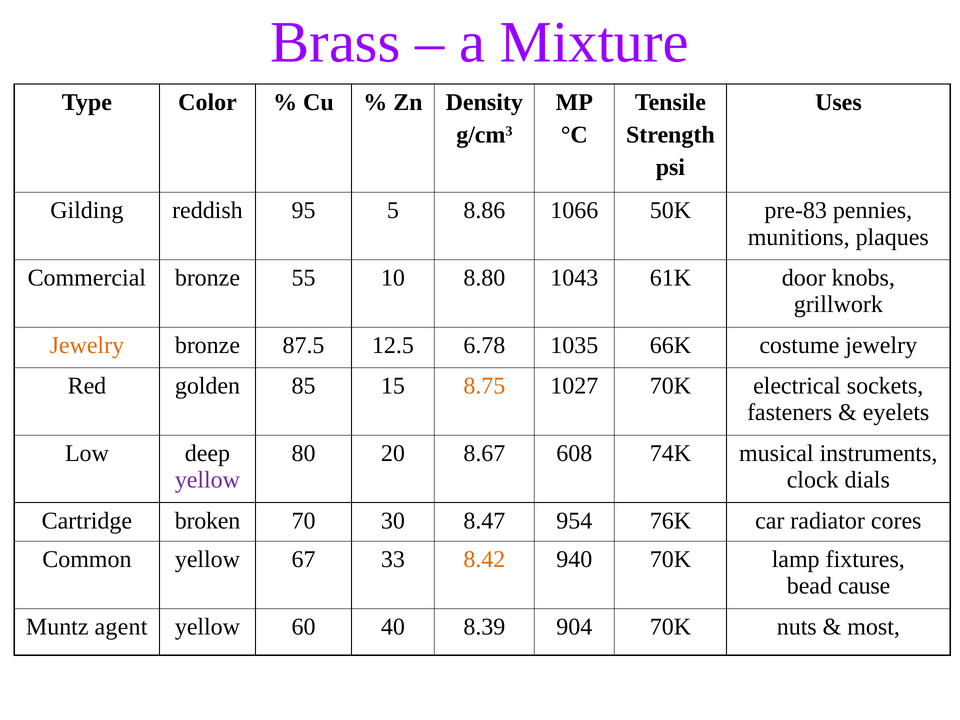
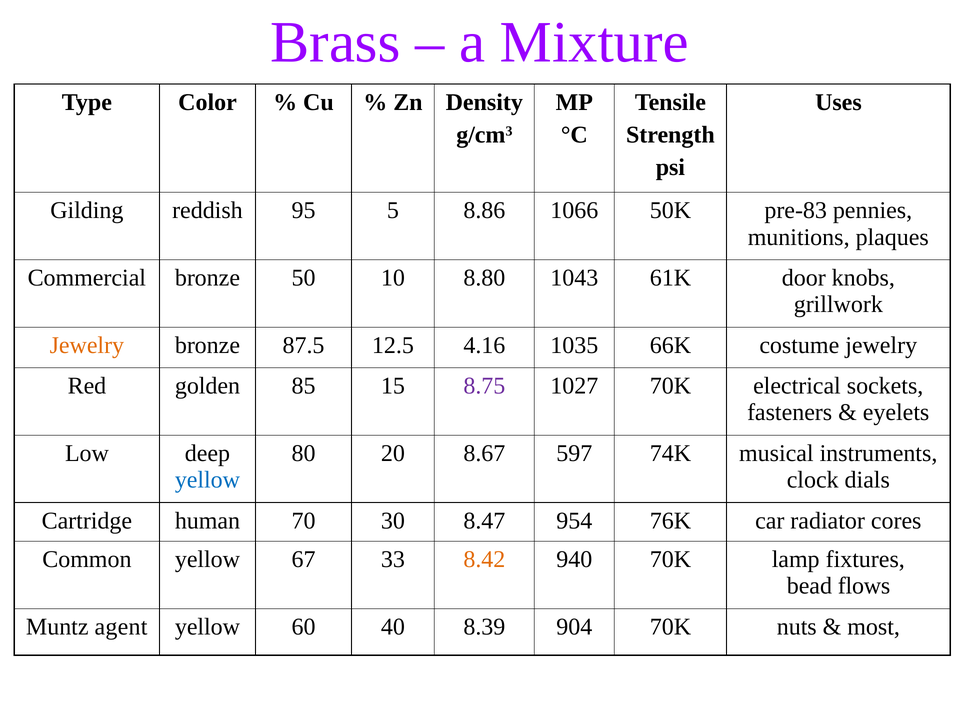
55: 55 -> 50 (304, 278)
6.78: 6.78 -> 4.16 (484, 345)
8.75 colour: orange -> purple (484, 386)
608: 608 -> 597 (574, 453)
yellow colour: purple -> blue (207, 480)
broken: broken -> human (207, 521)
cause: cause -> flows (864, 586)
